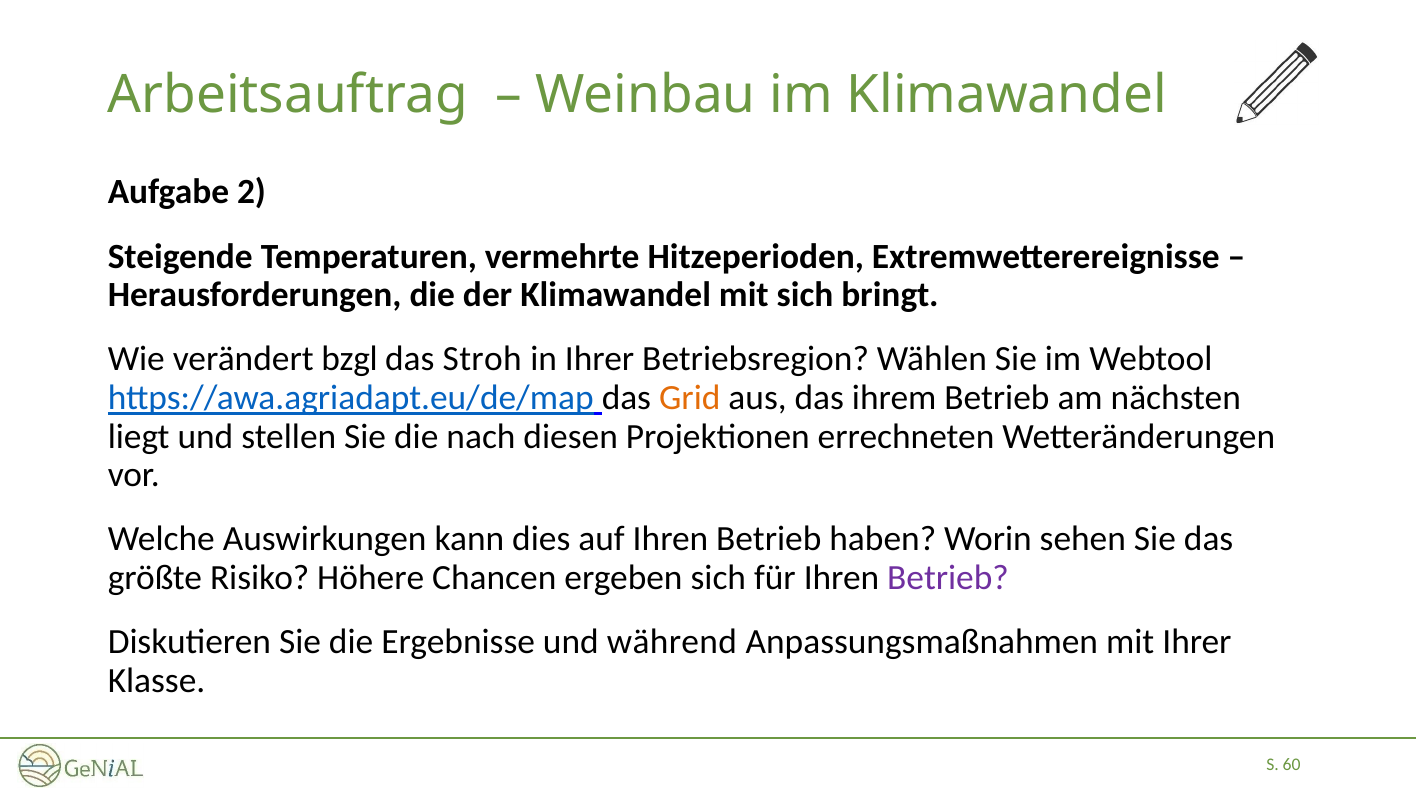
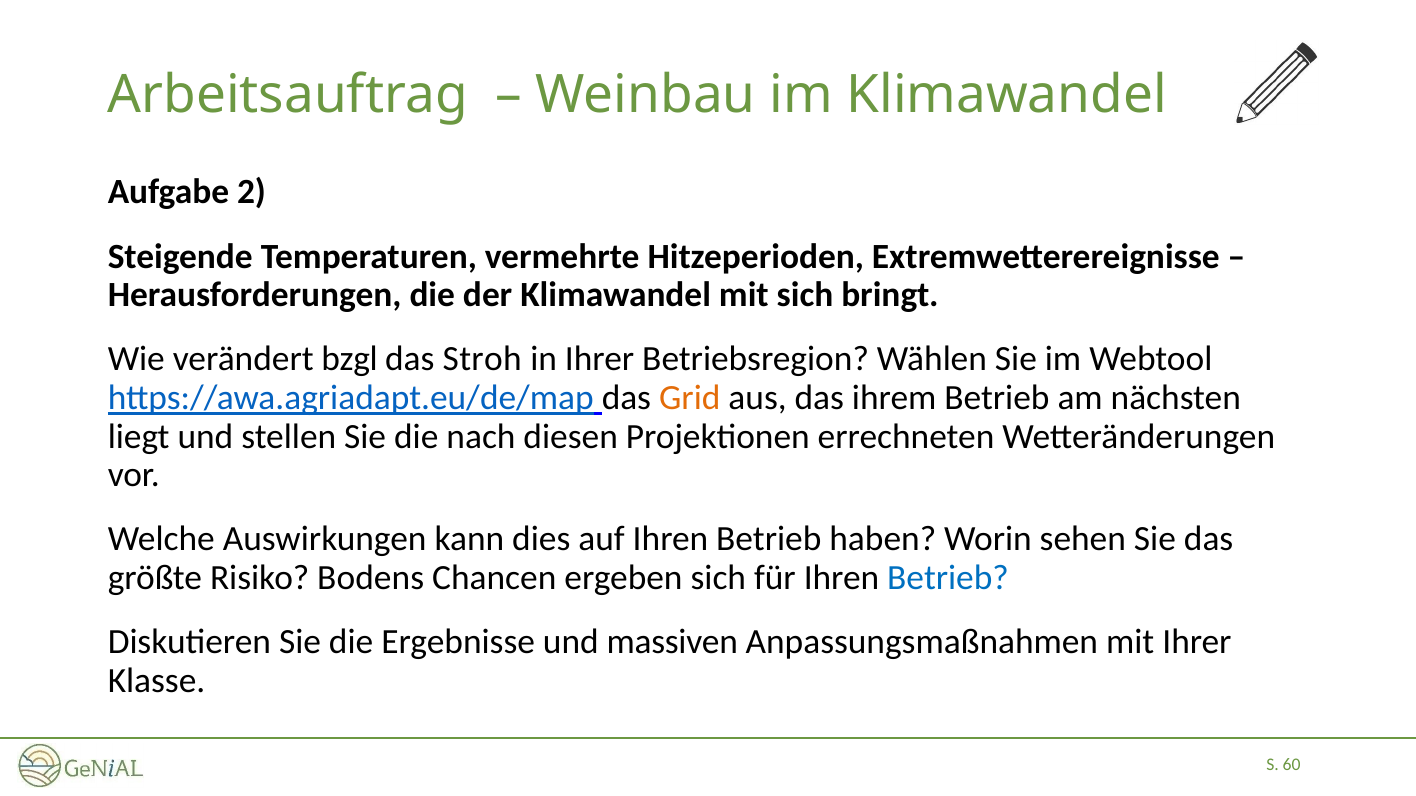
Höhere: Höhere -> Bodens (371, 578)
Betrieb colour: purple -> blue (948, 578)
während: während -> massiven (672, 643)
